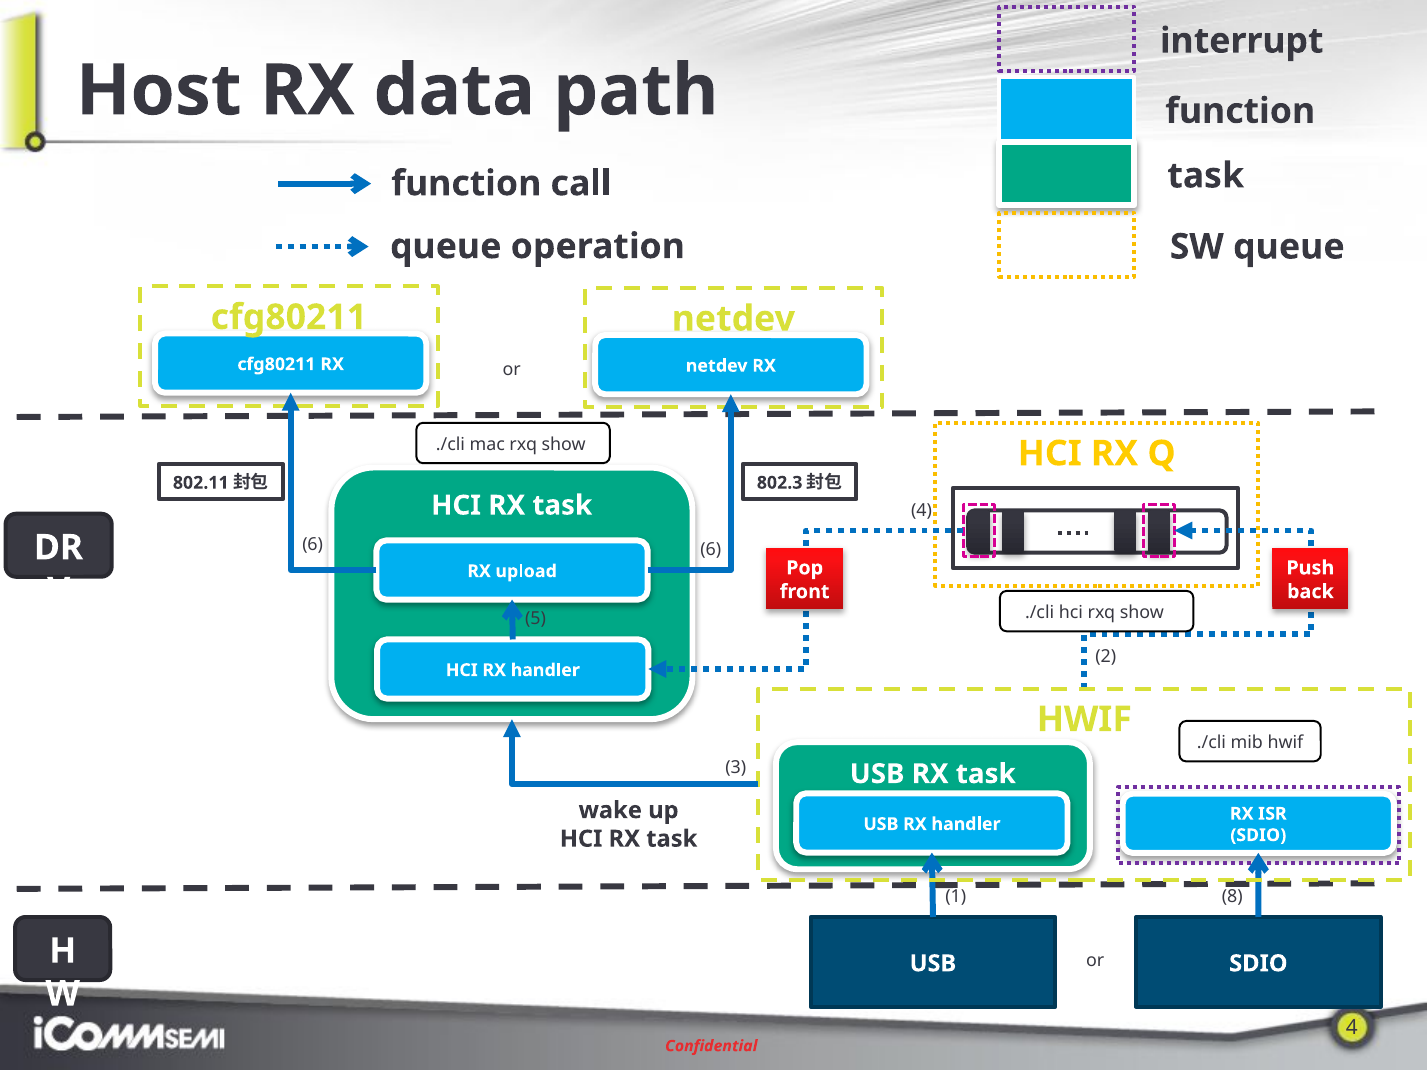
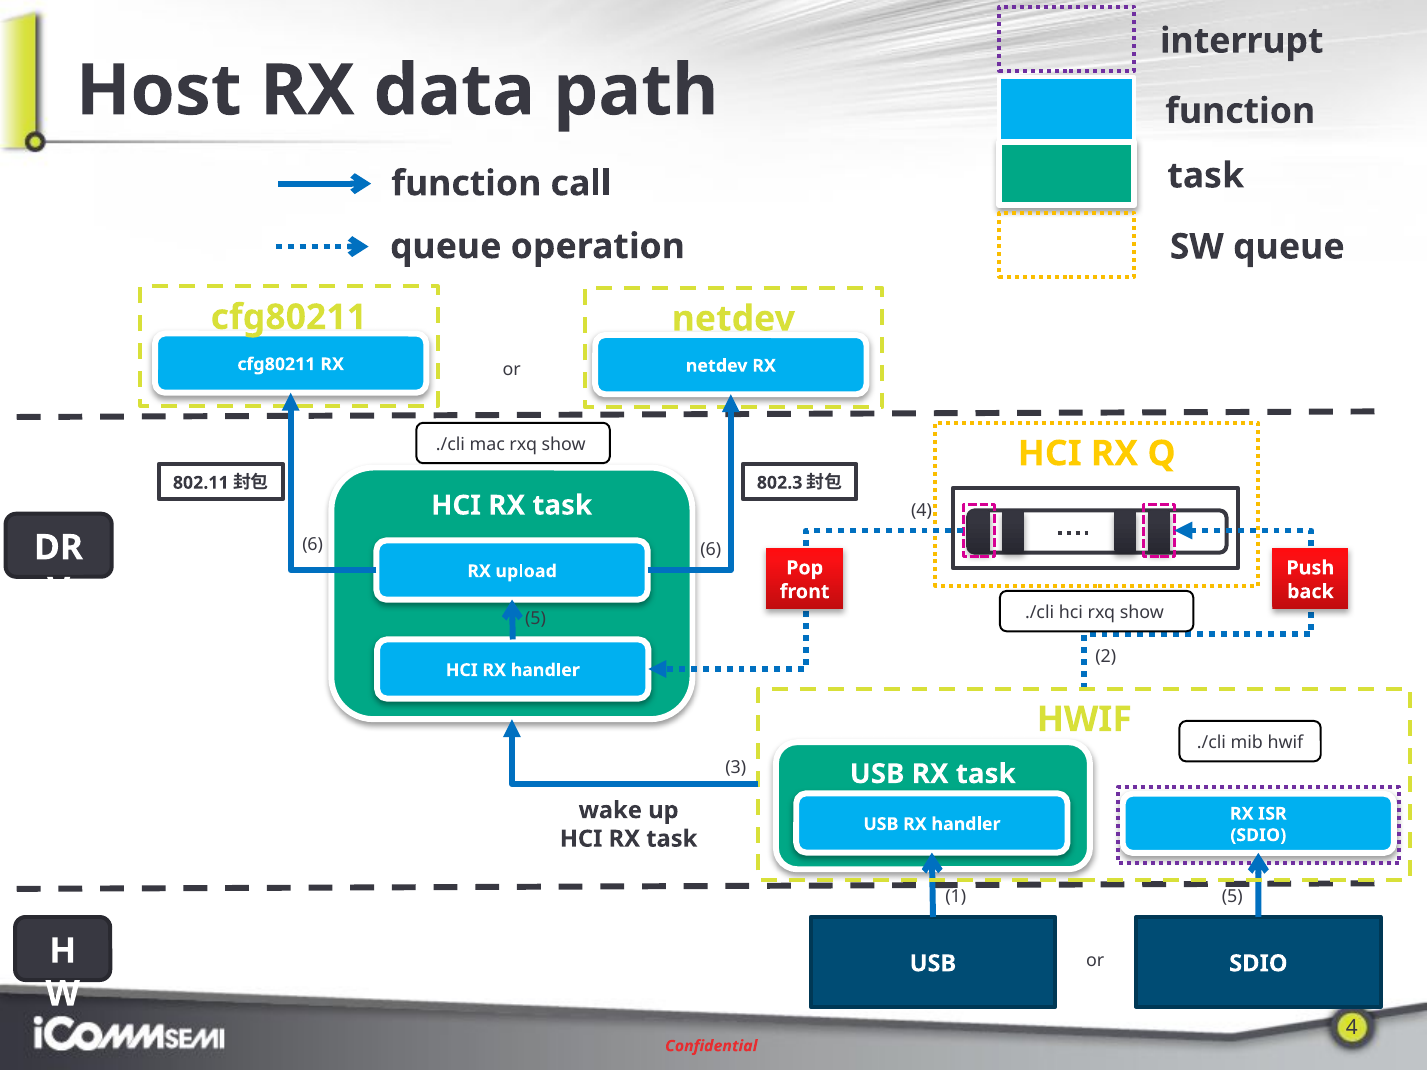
1 8: 8 -> 5 (1232, 897)
